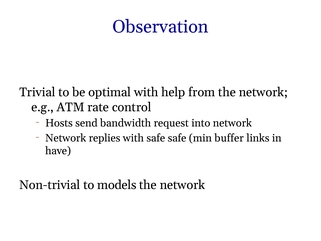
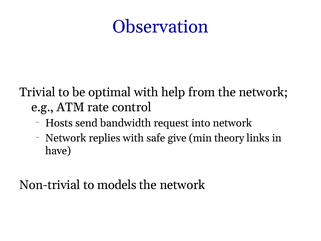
safe safe: safe -> give (177, 138)
buffer: buffer -> theory (229, 138)
